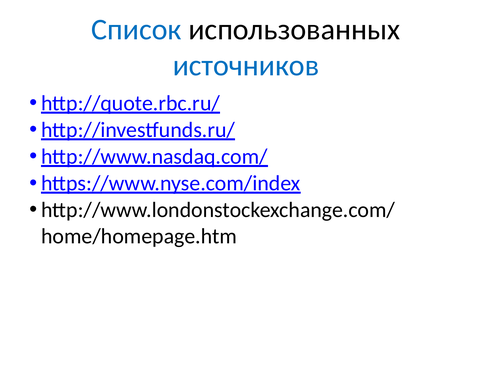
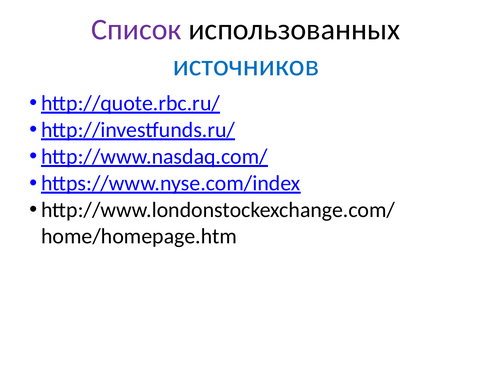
Список colour: blue -> purple (136, 30)
